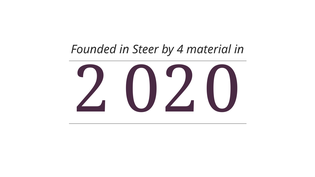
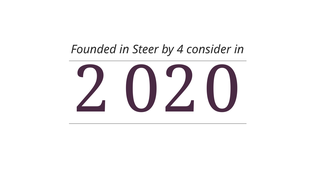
material: material -> consider (209, 50)
